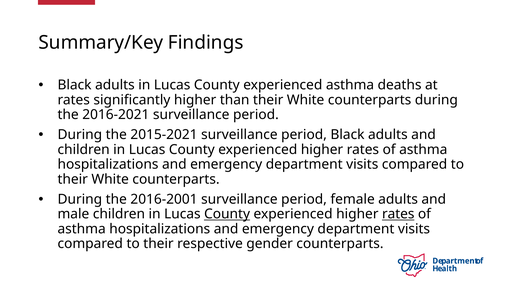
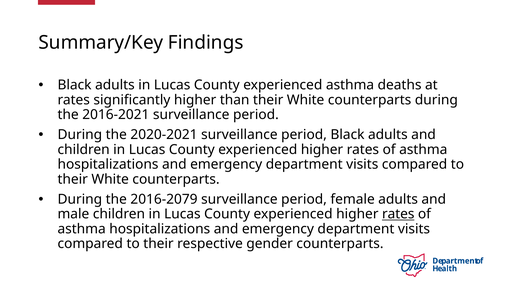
2015-2021: 2015-2021 -> 2020-2021 (164, 135)
2016-2001: 2016-2001 -> 2016-2079 (164, 199)
County underline: present -> none (227, 214)
